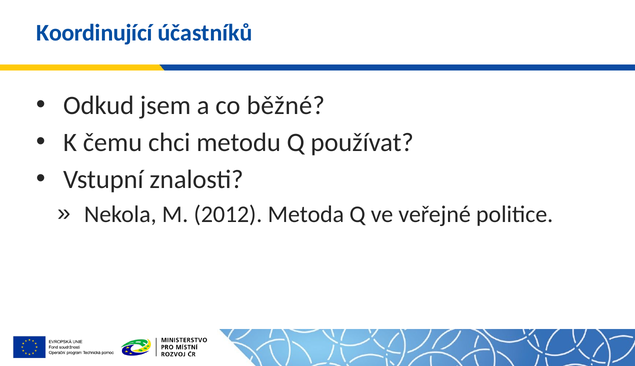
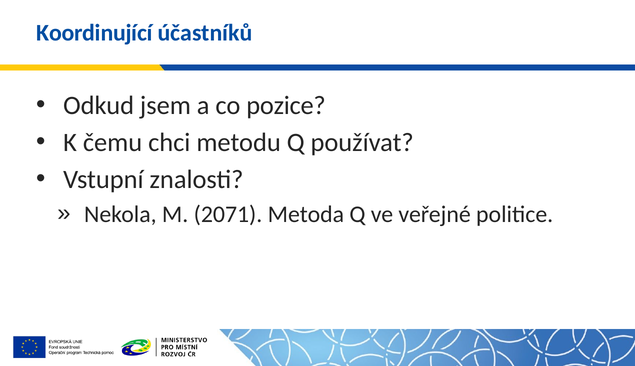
běžné: běžné -> pozice (286, 105)
2012: 2012 -> 2071 (228, 214)
